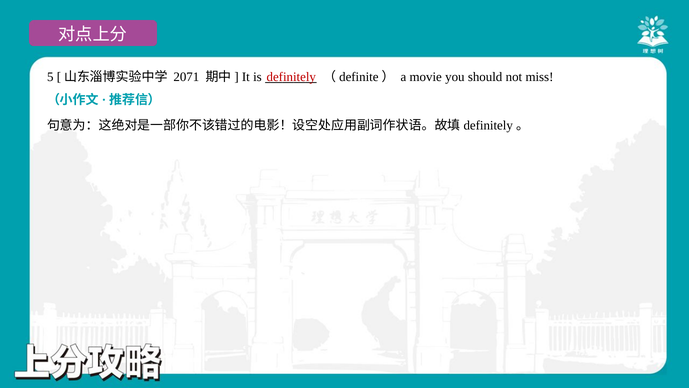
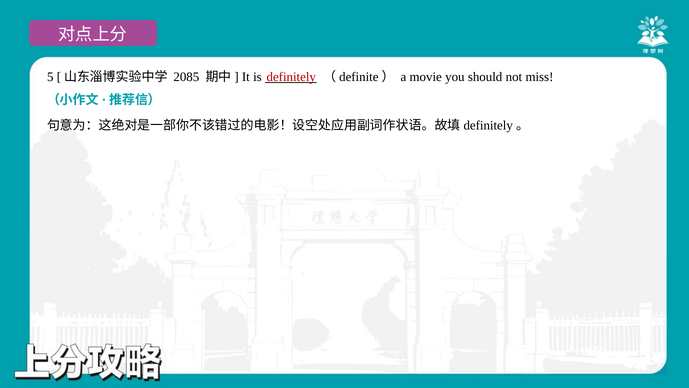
2071: 2071 -> 2085 (186, 77)
